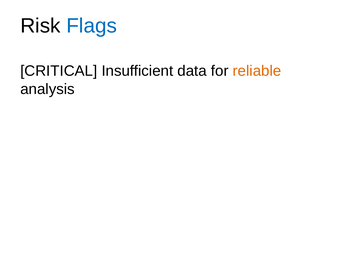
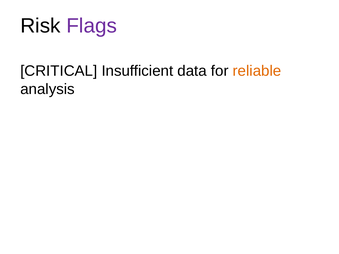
Flags colour: blue -> purple (92, 26)
